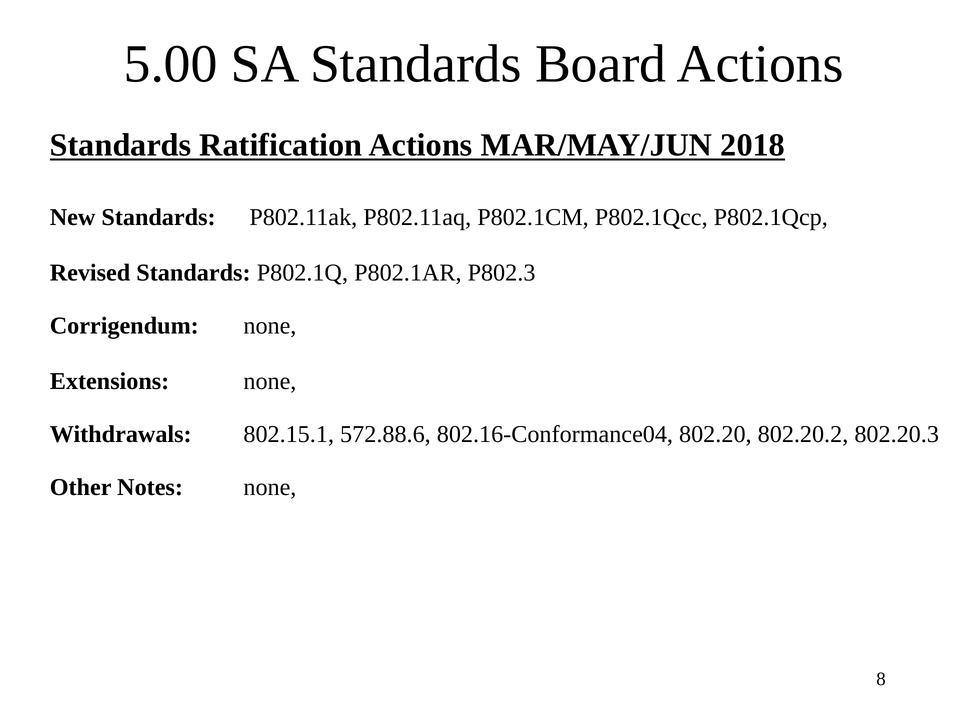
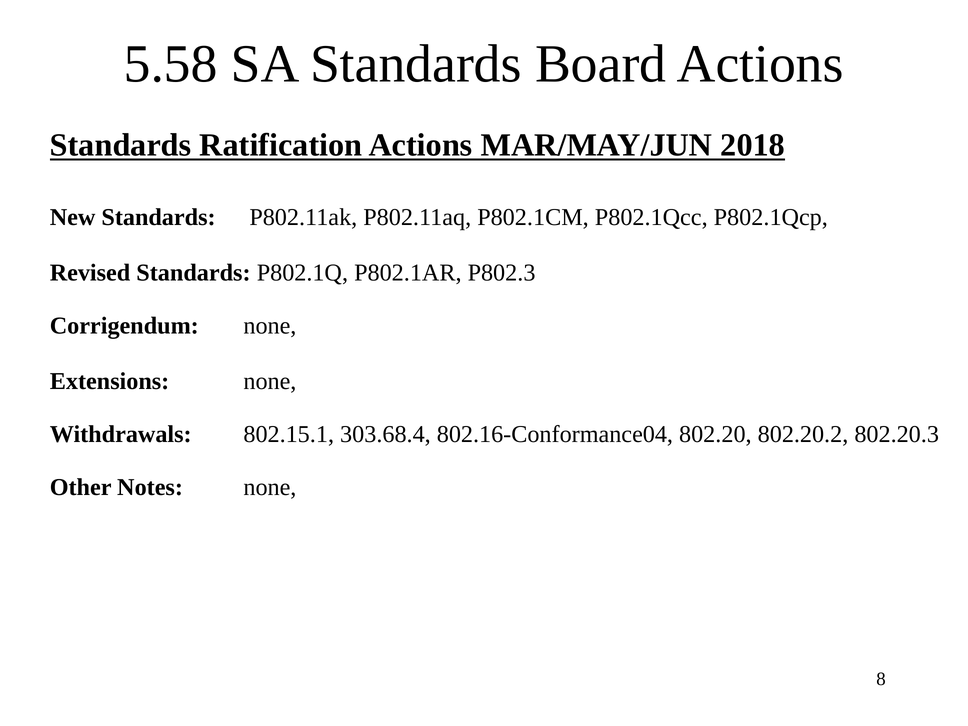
5.00: 5.00 -> 5.58 (171, 64)
572.88.6: 572.88.6 -> 303.68.4 (385, 434)
